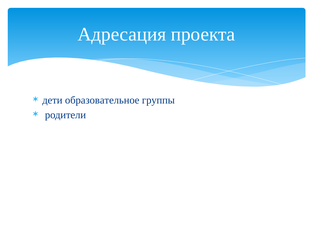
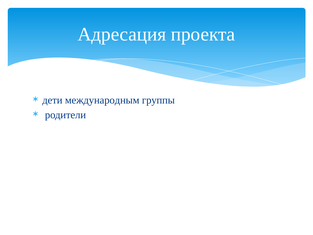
образовательное: образовательное -> международным (102, 100)
